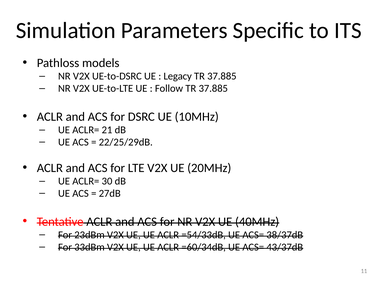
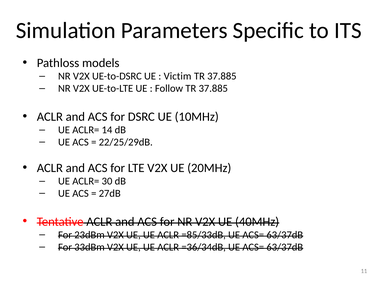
Legacy: Legacy -> Victim (178, 76)
21: 21 -> 14 (107, 130)
=54/33dB: =54/33dB -> =85/33dB (204, 234)
38/37dB: 38/37dB -> 63/37dB (285, 234)
=60/34dB: =60/34dB -> =36/34dB (204, 247)
43/37dB: 43/37dB -> 63/37dB (285, 247)
